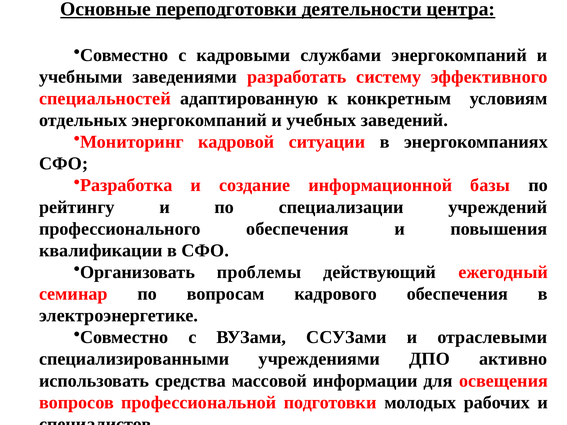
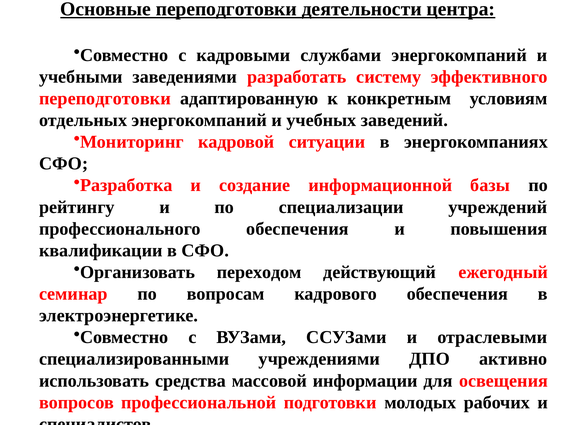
специальностей: специальностей -> переподготовки (105, 99)
проблемы: проблемы -> переходом (259, 272)
